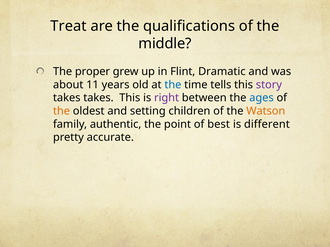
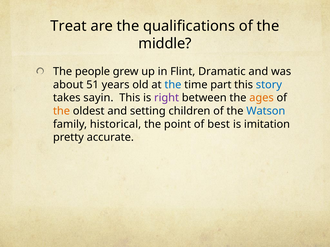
proper: proper -> people (92, 72)
11: 11 -> 51 (93, 85)
tells: tells -> part (221, 85)
story colour: purple -> blue (269, 85)
takes takes: takes -> sayin (98, 98)
ages colour: blue -> orange (262, 98)
Watson colour: orange -> blue (266, 111)
authentic: authentic -> historical (116, 124)
different: different -> imitation (267, 124)
